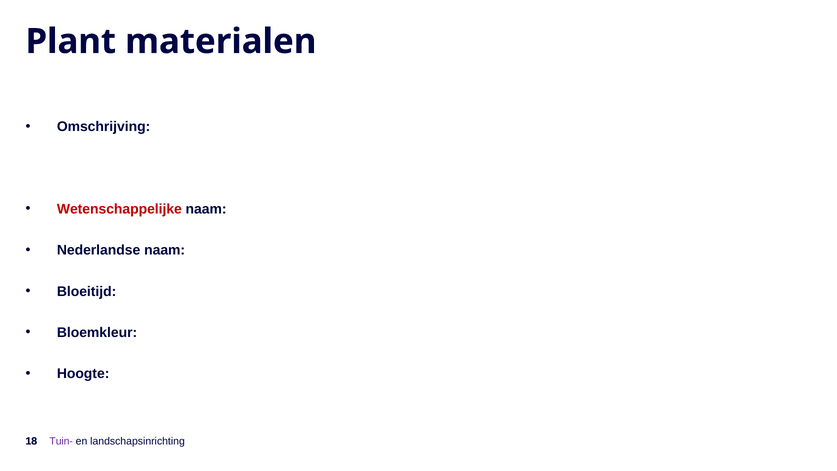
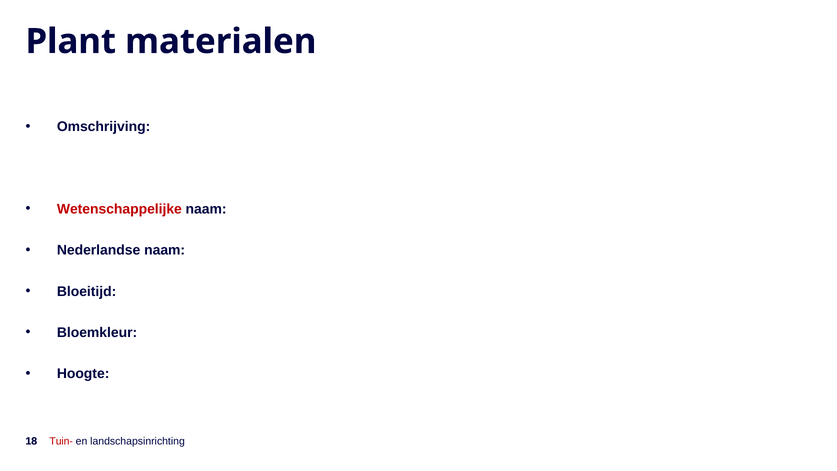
Tuin- colour: purple -> red (61, 441)
